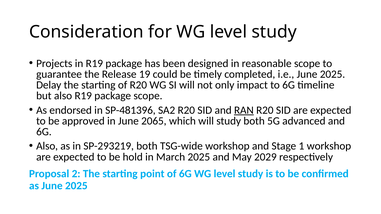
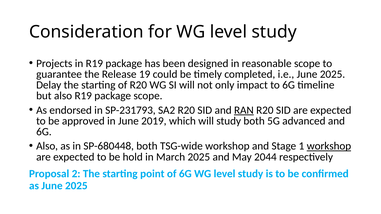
SP-481396: SP-481396 -> SP-231793 (130, 110)
2065: 2065 -> 2019 (154, 121)
SP-293219: SP-293219 -> SP-680448 (109, 146)
workshop underline: none -> present (329, 146)
2029: 2029 -> 2044 (265, 157)
